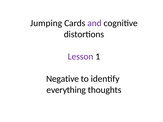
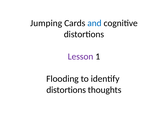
and colour: purple -> blue (94, 23)
Negative: Negative -> Flooding (63, 79)
everything: everything -> distortions (66, 90)
